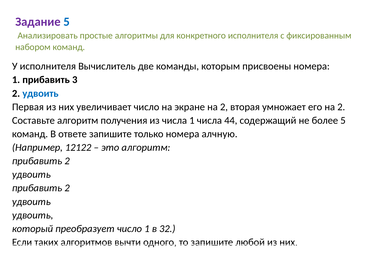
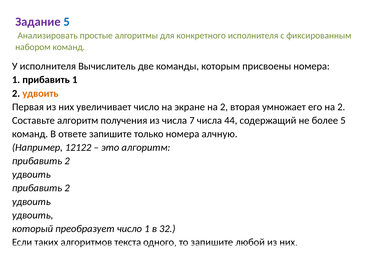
прибавить 3: 3 -> 1 (75, 80)
удвоить colour: blue -> orange (40, 93)
числа 1: 1 -> 7 (192, 120)
вычти: вычти -> текста (128, 242)
